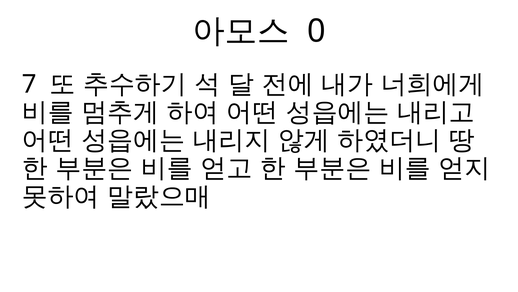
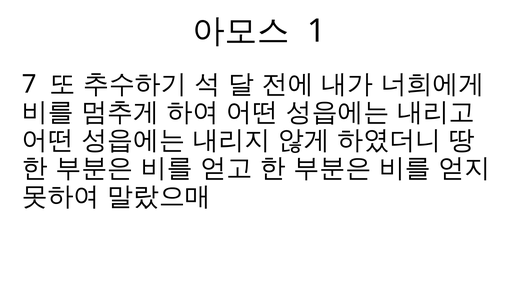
0: 0 -> 1 (316, 31)
